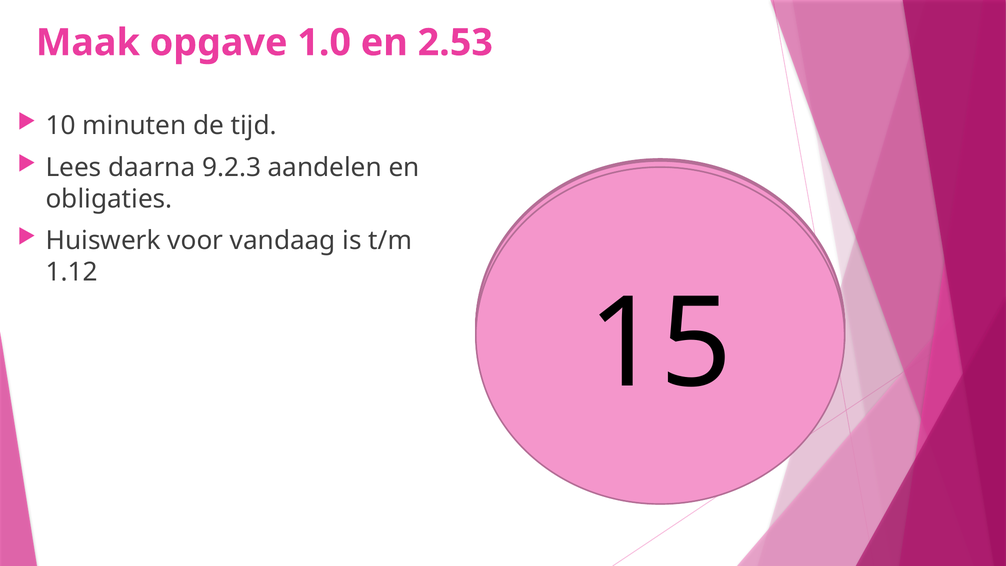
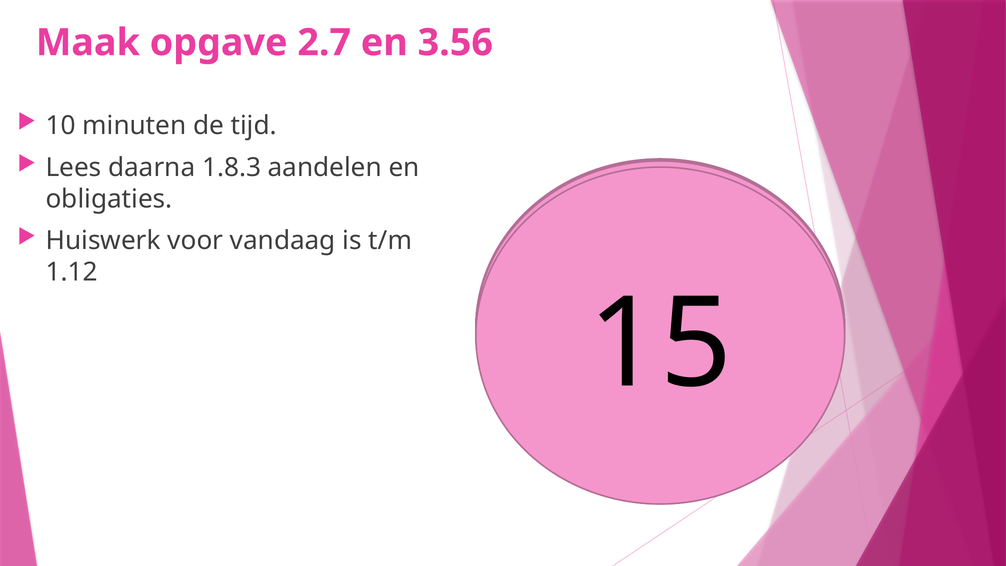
1.0: 1.0 -> 2.7 (324, 43)
2.53: 2.53 -> 3.56 (455, 43)
9.2.3: 9.2.3 -> 1.8.3 (232, 167)
